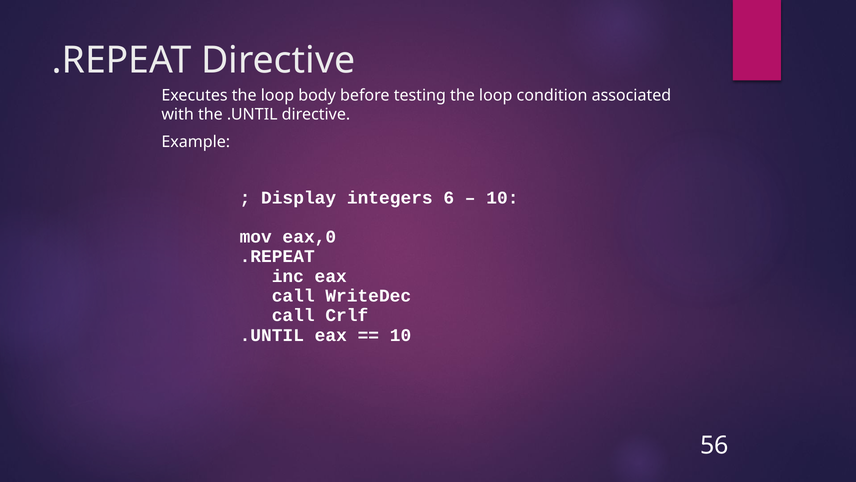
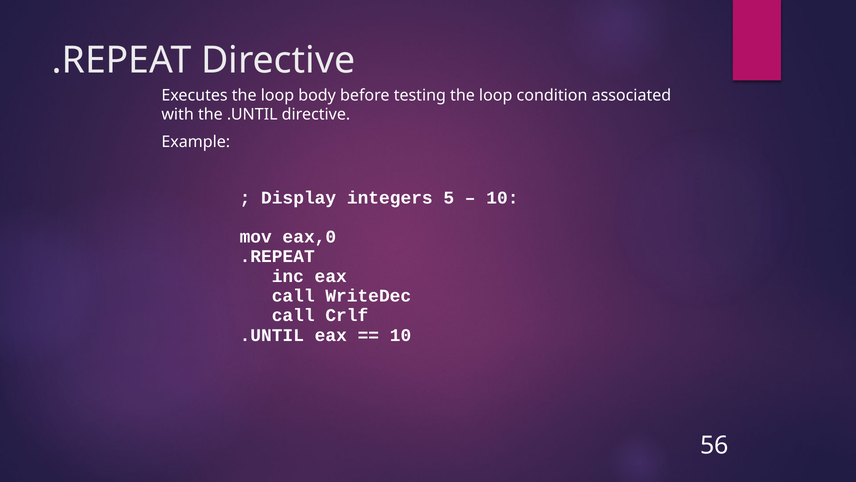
6: 6 -> 5 (449, 197)
